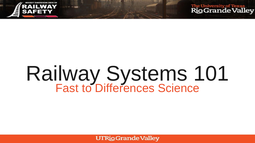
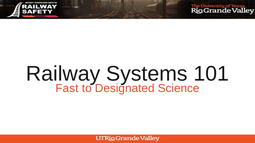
Differences: Differences -> Designated (125, 89)
